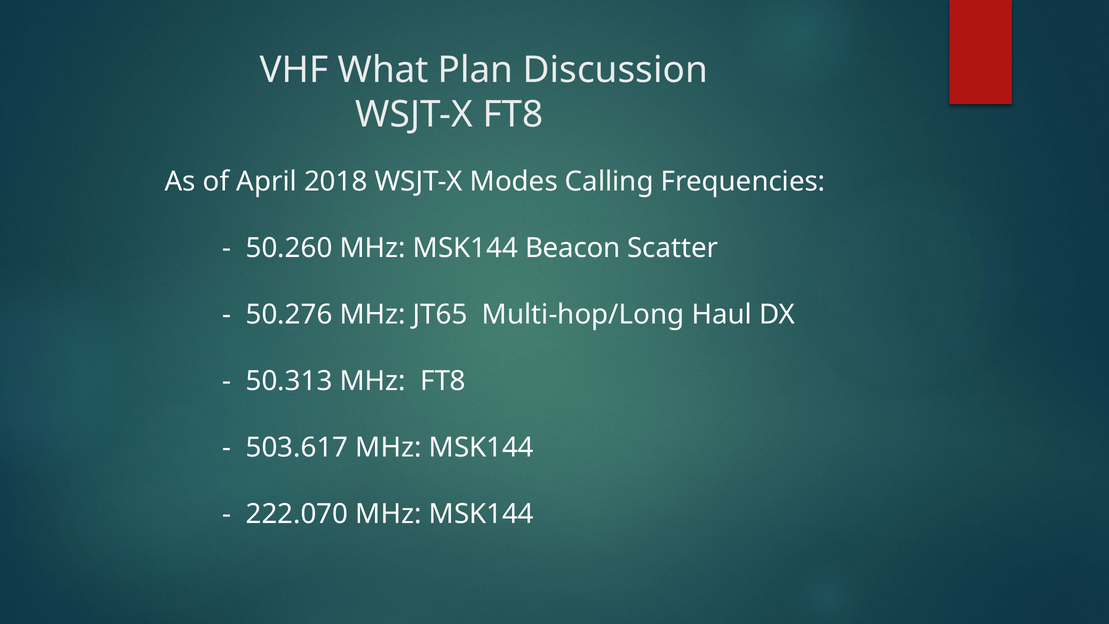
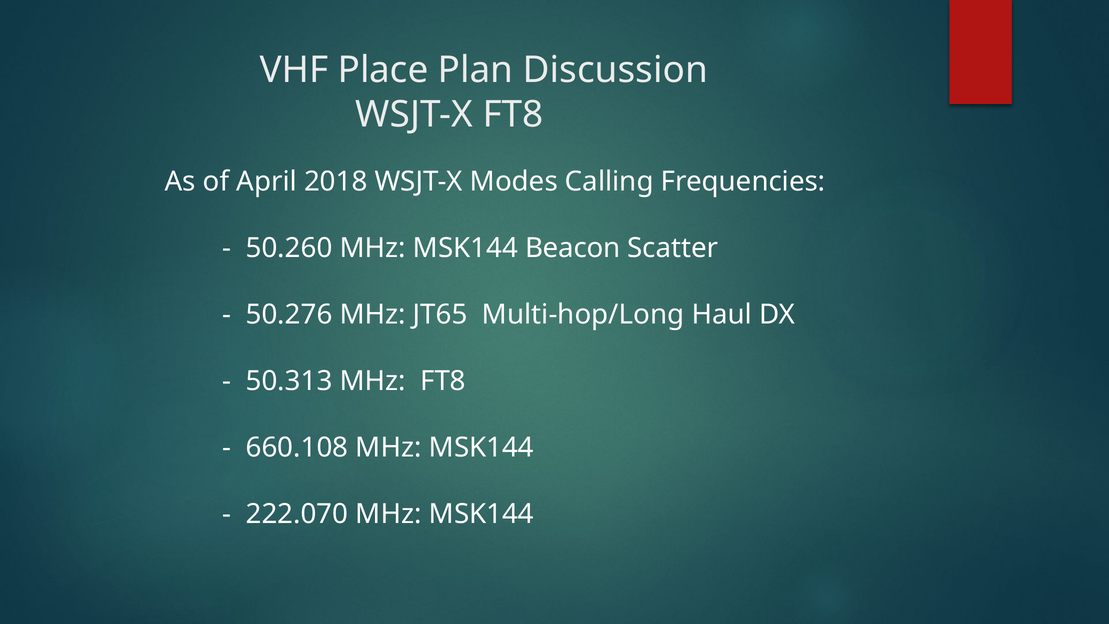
What: What -> Place (383, 70)
503.617: 503.617 -> 660.108 (297, 448)
